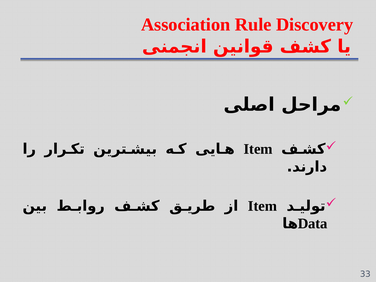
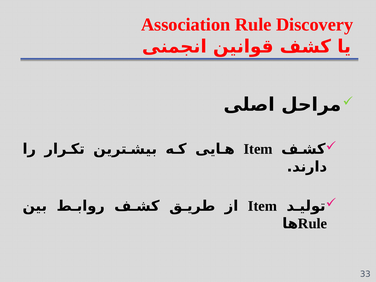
Data: Data -> Rule (313, 224)
